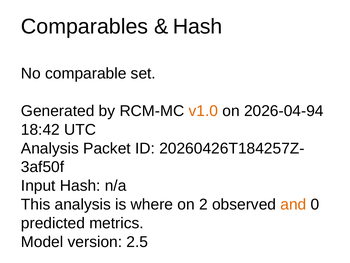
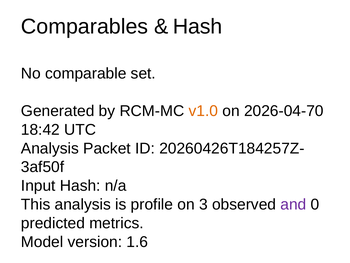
2026-04-94: 2026-04-94 -> 2026-04-70 (284, 111)
where: where -> profile (152, 204)
2: 2 -> 3 (203, 204)
and colour: orange -> purple (293, 204)
2.5: 2.5 -> 1.6 (137, 241)
